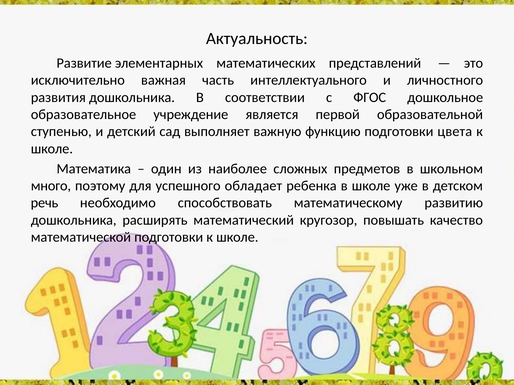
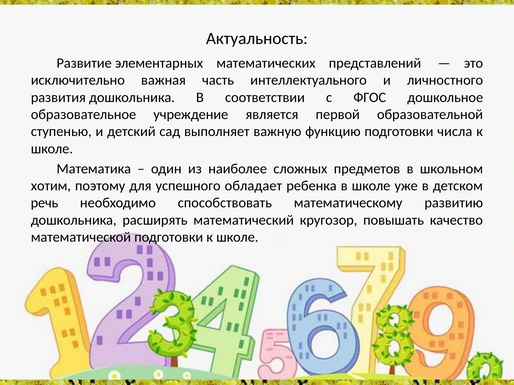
цвета: цвета -> числа (455, 132)
много: много -> хотим (51, 186)
